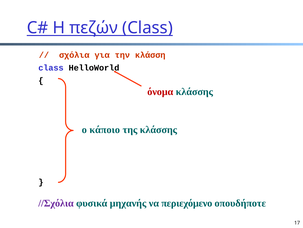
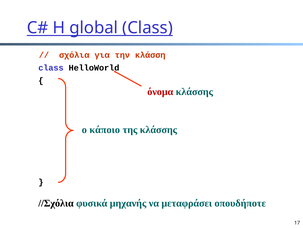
πεζών: πεζών -> global (94, 28)
//Σχόλια colour: purple -> black (56, 203)
περιεχόμενο: περιεχόμενο -> μεταφράσει (187, 203)
